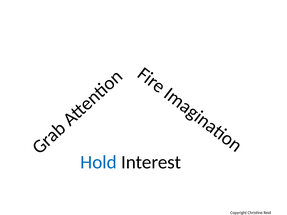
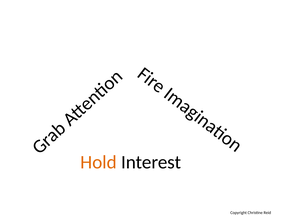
Hold colour: blue -> orange (99, 162)
